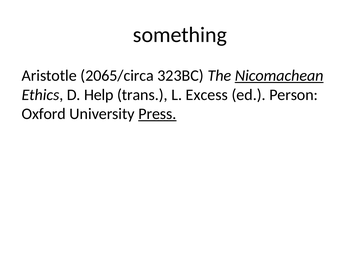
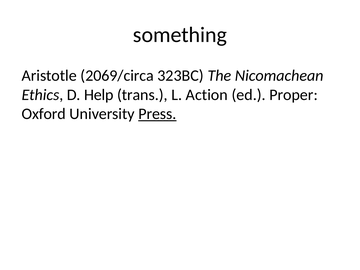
2065/circa: 2065/circa -> 2069/circa (117, 76)
Nicomachean underline: present -> none (279, 76)
Excess: Excess -> Action (207, 95)
Person: Person -> Proper (294, 95)
